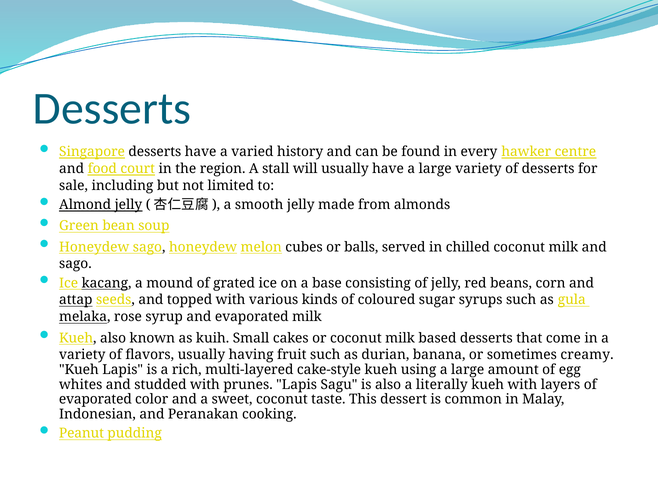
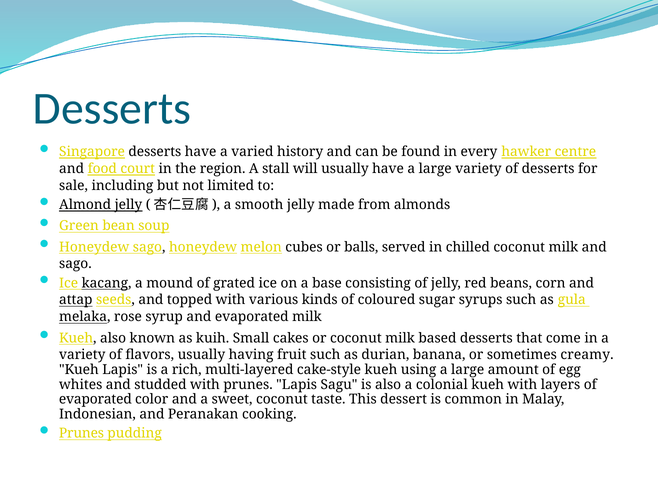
literally: literally -> colonial (442, 384)
Peanut: Peanut -> Prunes (81, 433)
